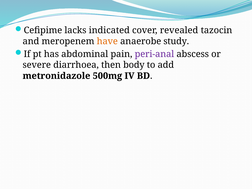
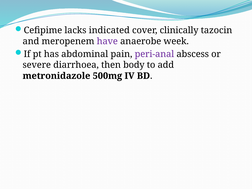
revealed: revealed -> clinically (179, 30)
have colour: orange -> purple (107, 41)
study: study -> week (176, 41)
